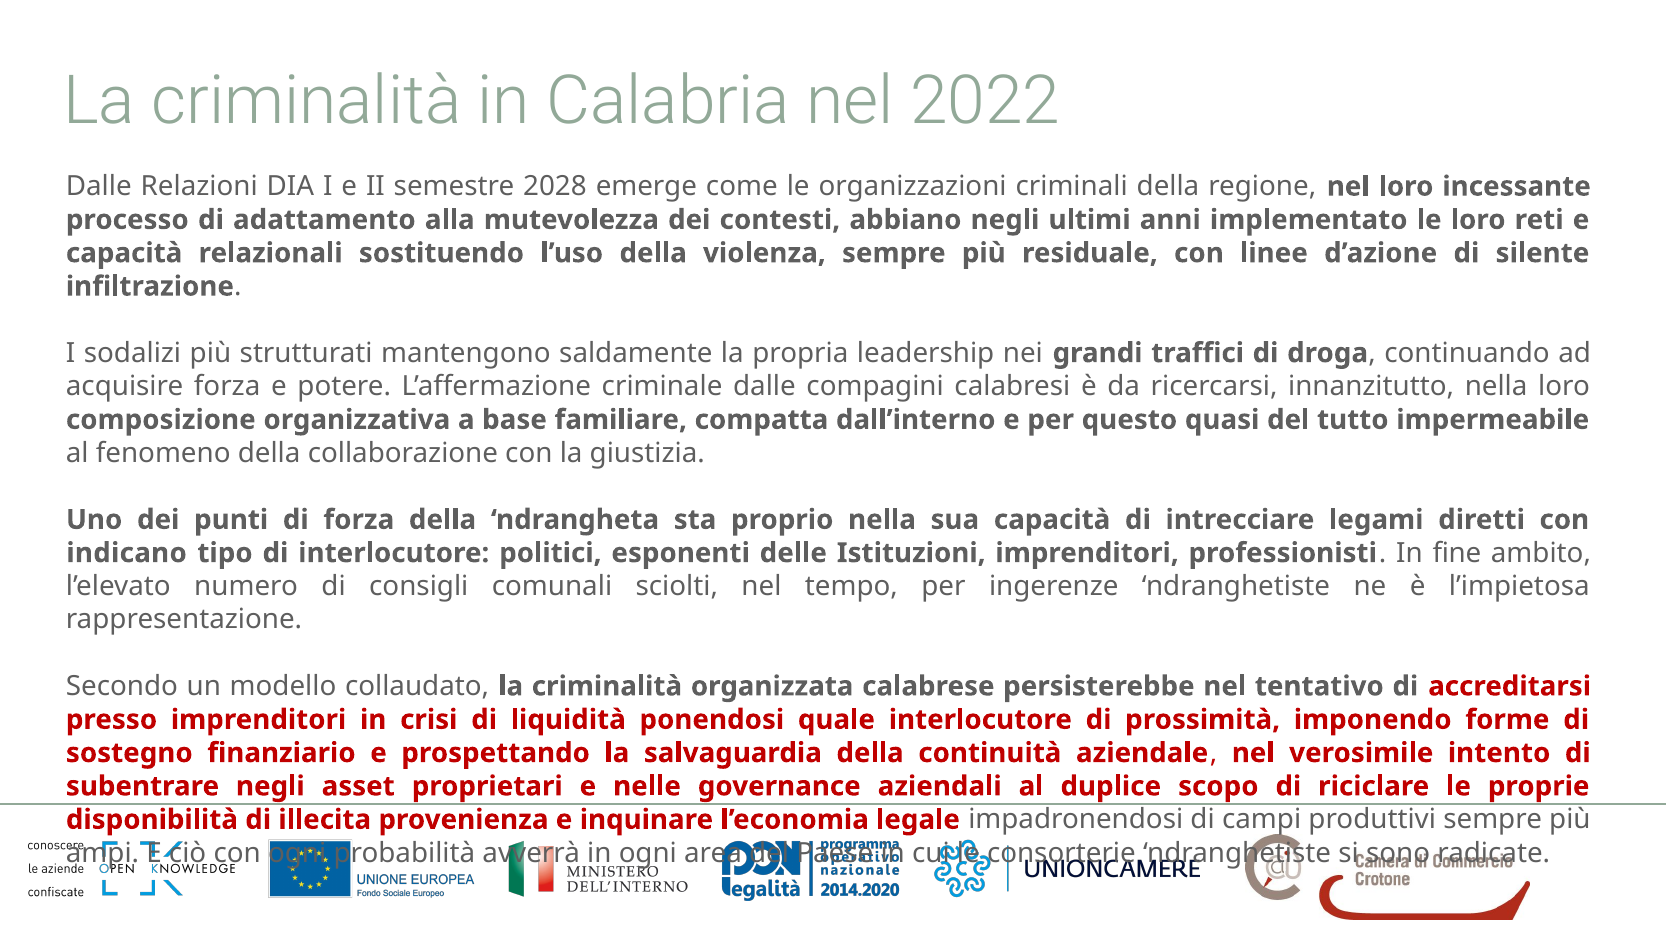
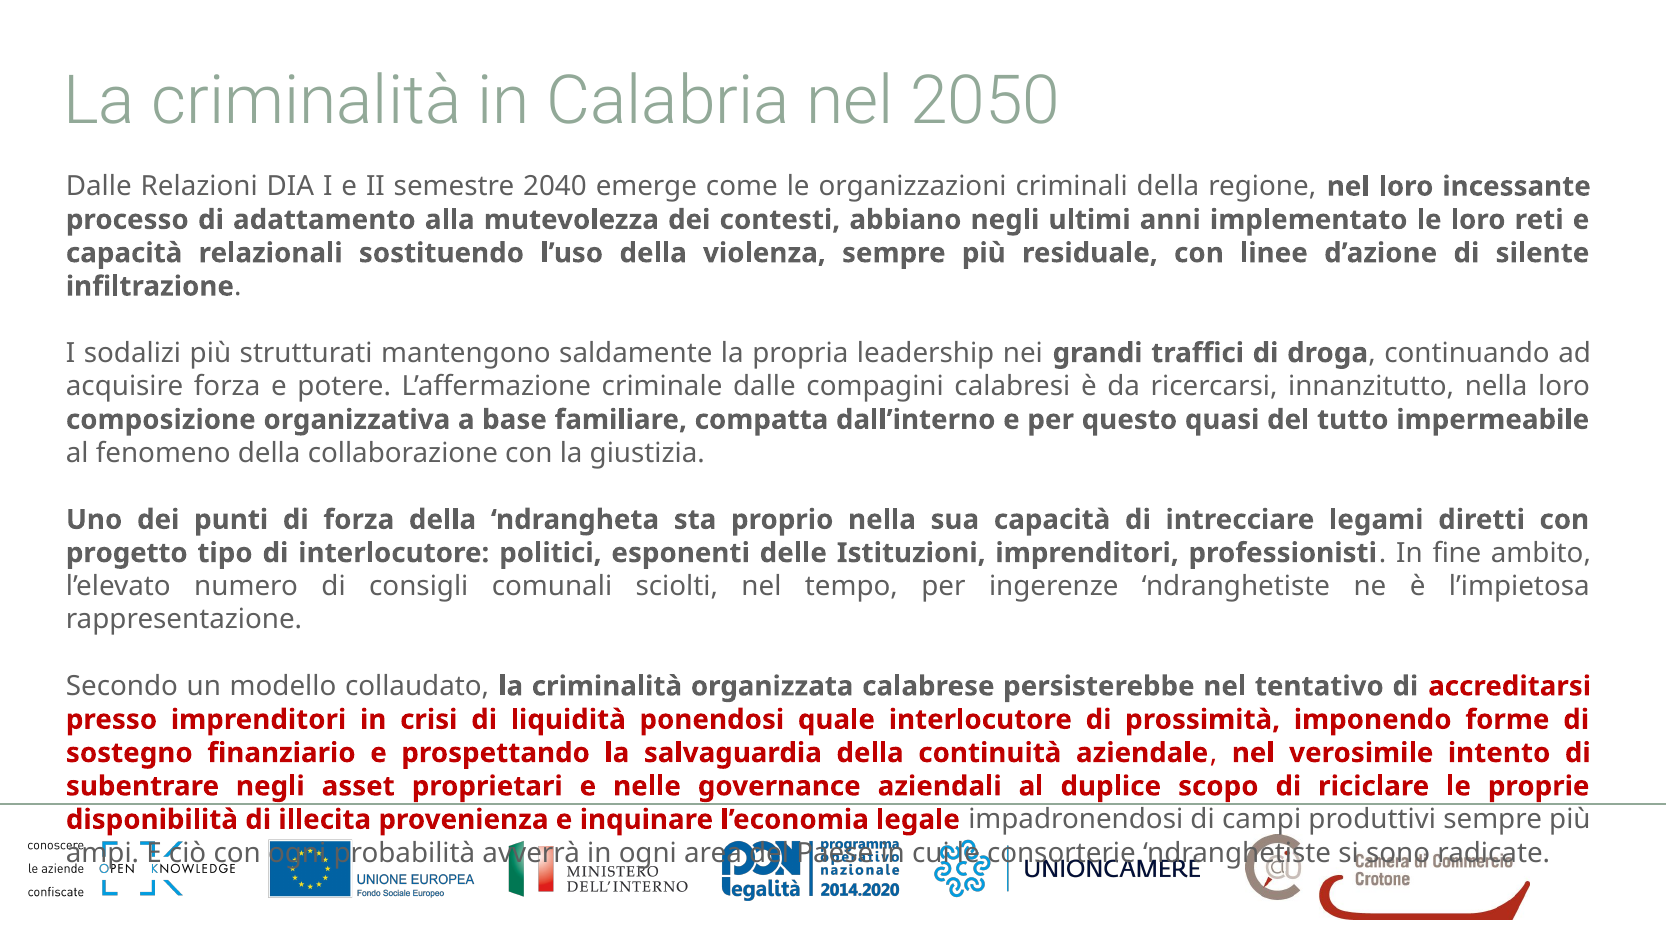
2022: 2022 -> 2050 (985, 101)
2028: 2028 -> 2040 (555, 186)
indicano: indicano -> progetto (127, 553)
